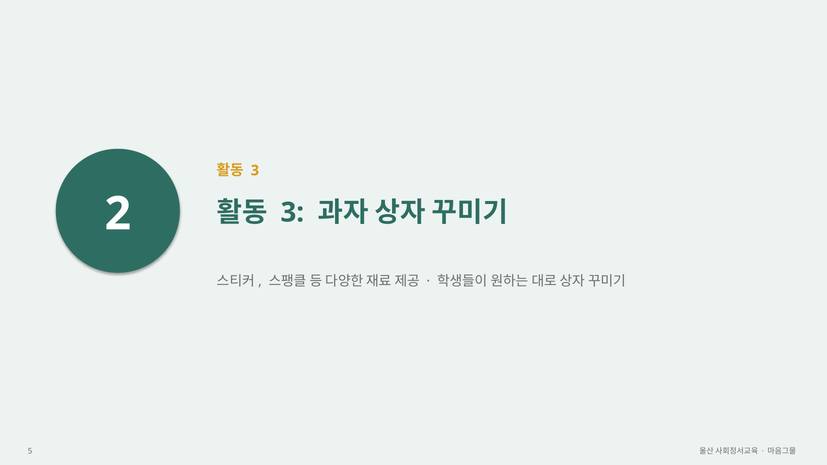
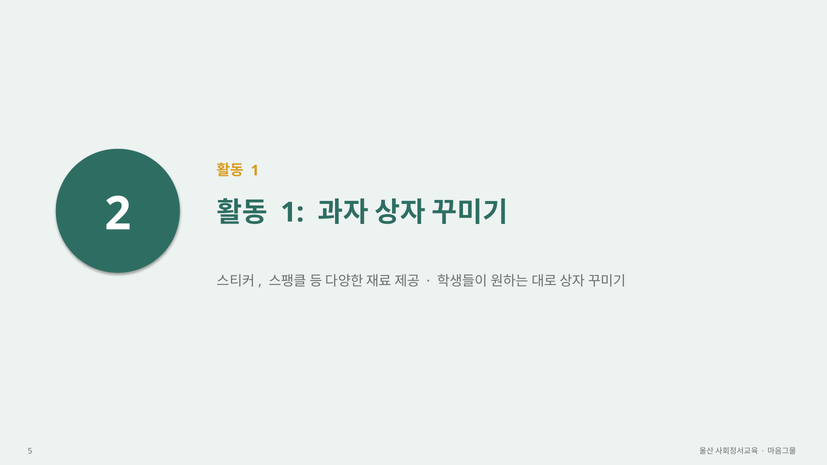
3: 3 -> 1 (255, 171)
3: 3 -> 1 (292, 213)
